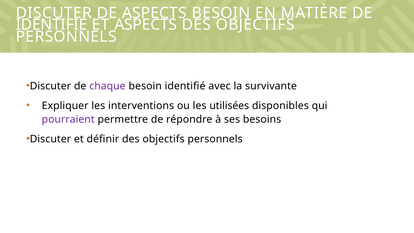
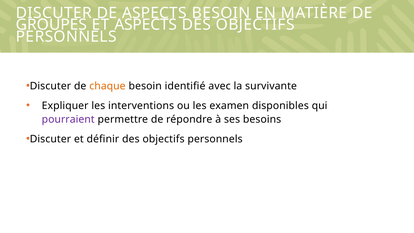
IDENTIFIÉ: IDENTIFIÉ -> GROUPES (51, 25)
chaque colour: purple -> orange (107, 86)
utilisées: utilisées -> examen (229, 106)
